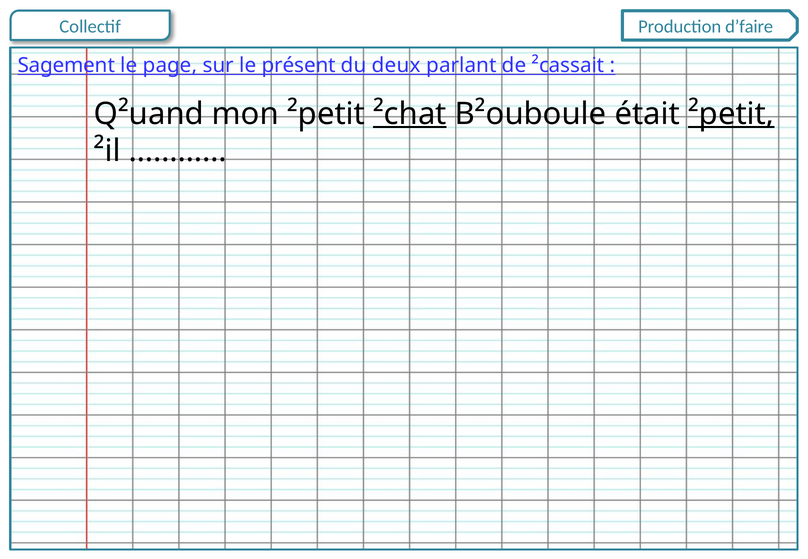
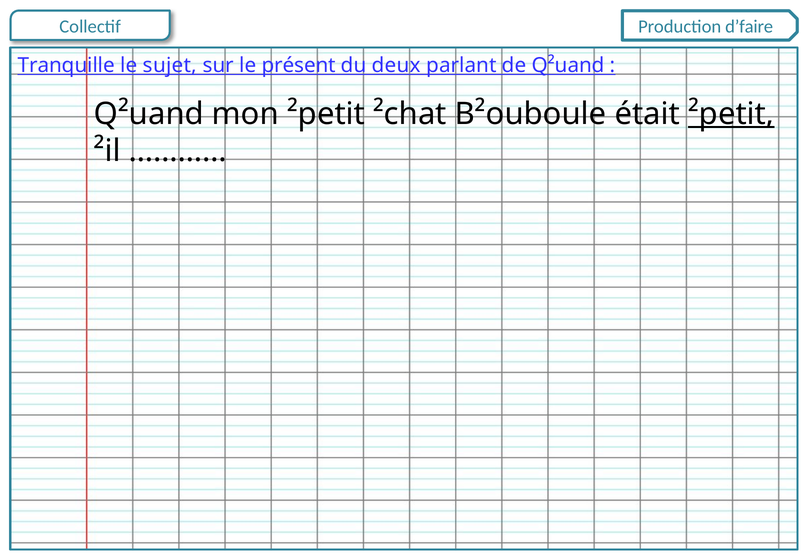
Sagement: Sagement -> Tranquille (66, 65)
page: page -> sujet (170, 65)
de ²cassait: ²cassait -> Q²uand (568, 65)
²chat underline: present -> none (410, 114)
